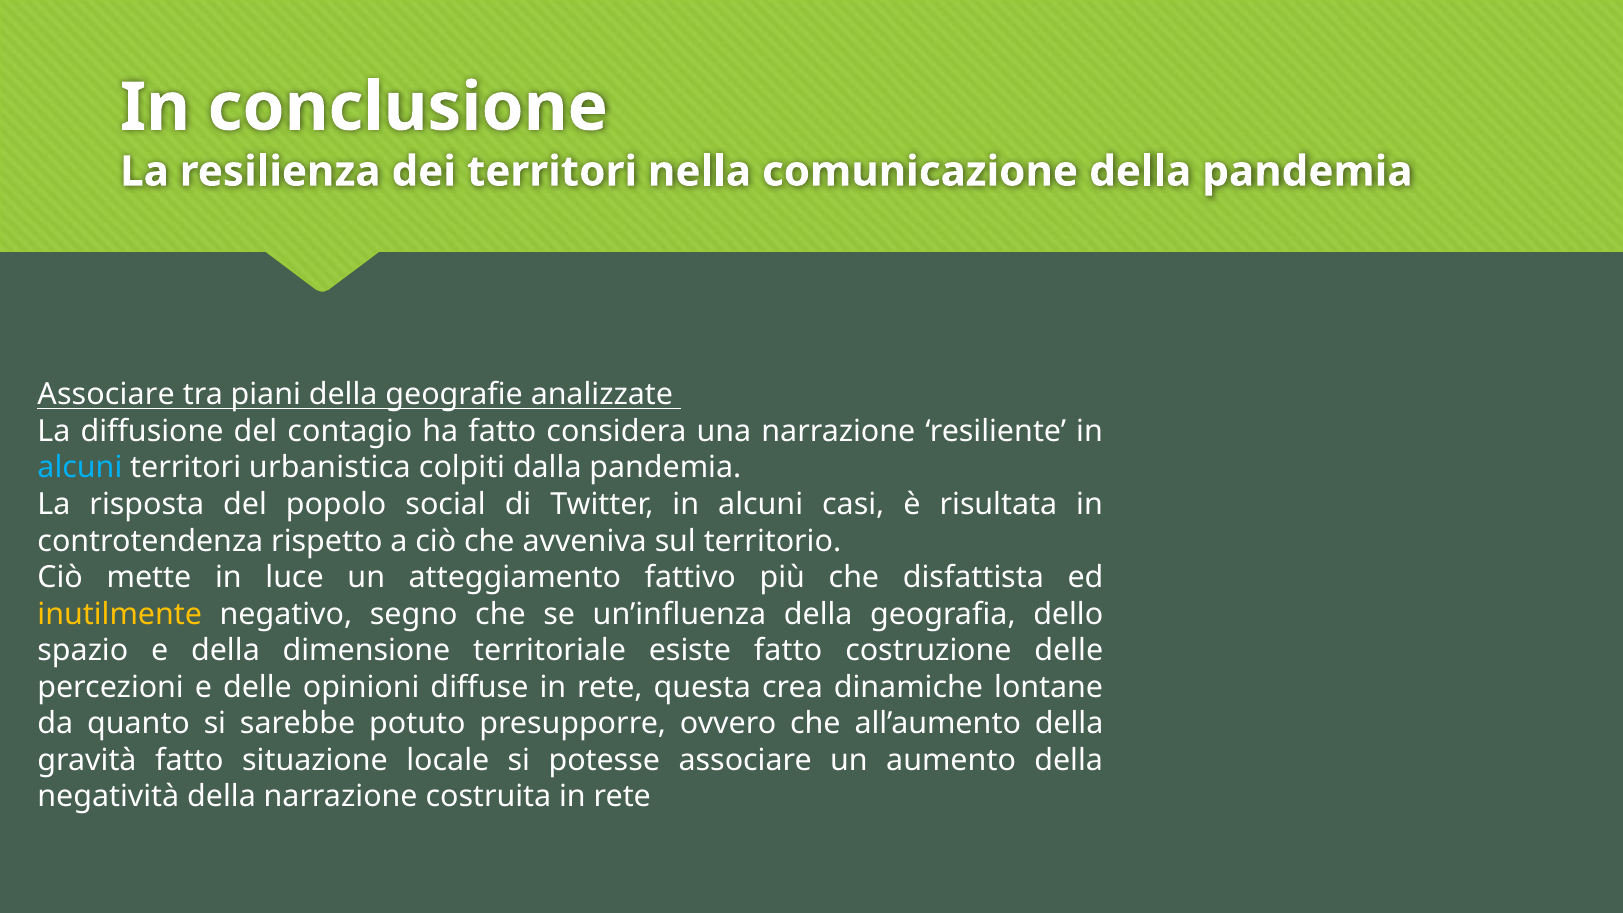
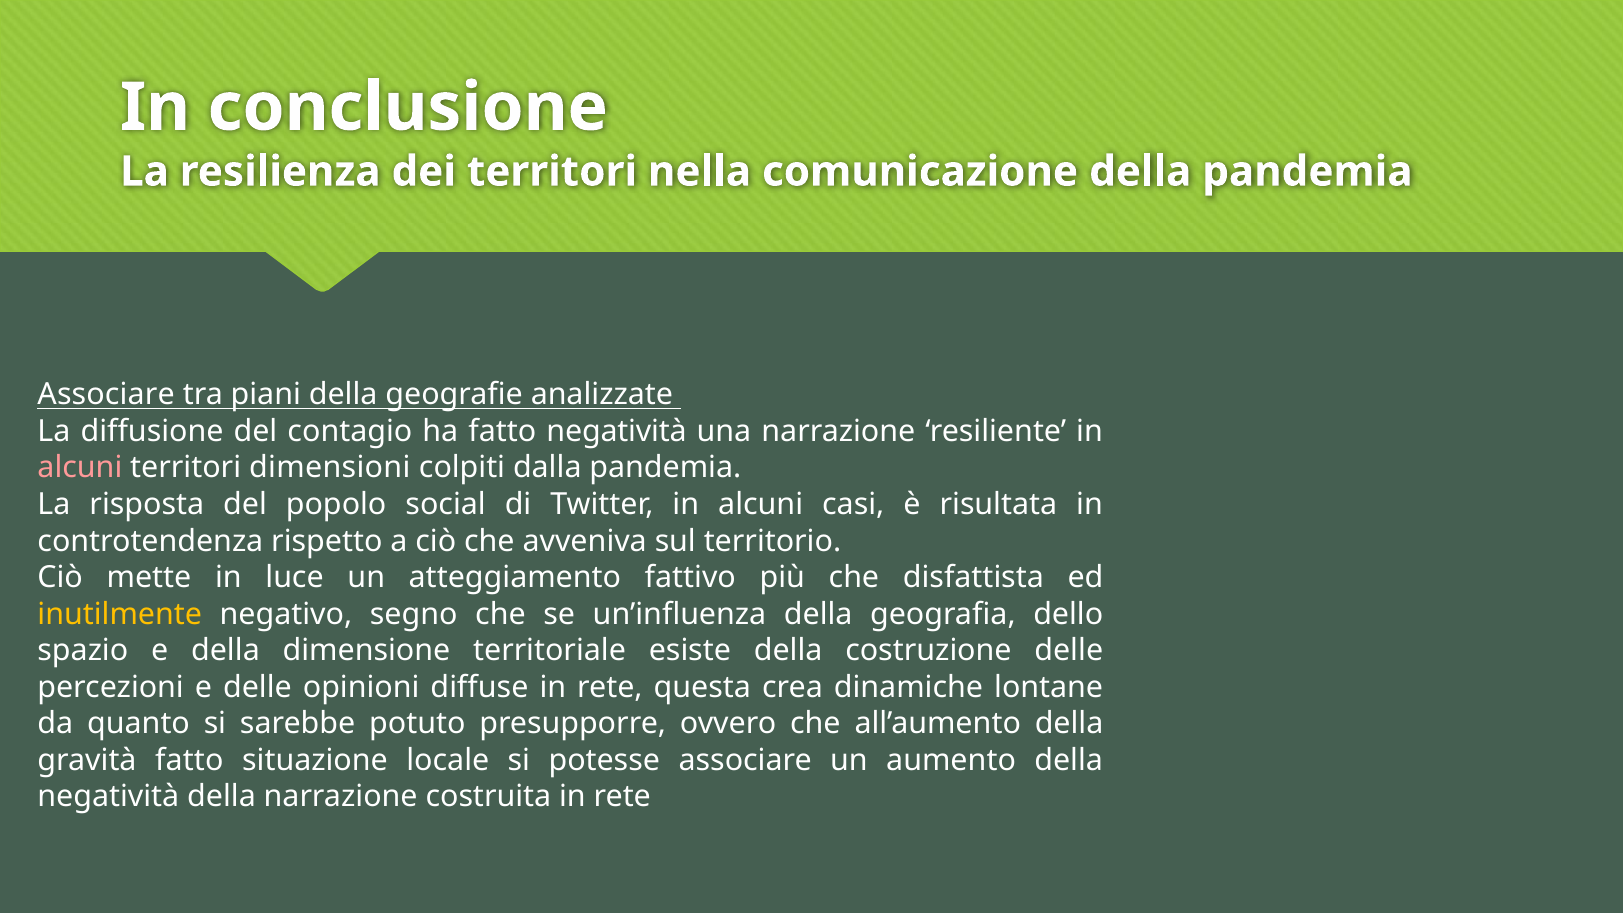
fatto considera: considera -> negatività (617, 431)
alcuni colour: light blue -> pink (80, 468)
urbanistica: urbanistica -> dimensioni (330, 468)
esiste fatto: fatto -> della (788, 650)
